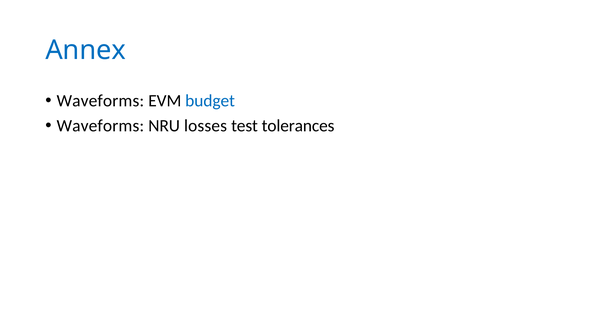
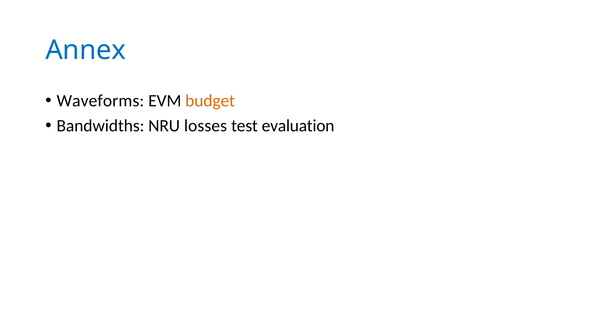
budget colour: blue -> orange (210, 101)
Waveforms: Waveforms -> Bandwidths (100, 126)
tolerances: tolerances -> evaluation (298, 126)
